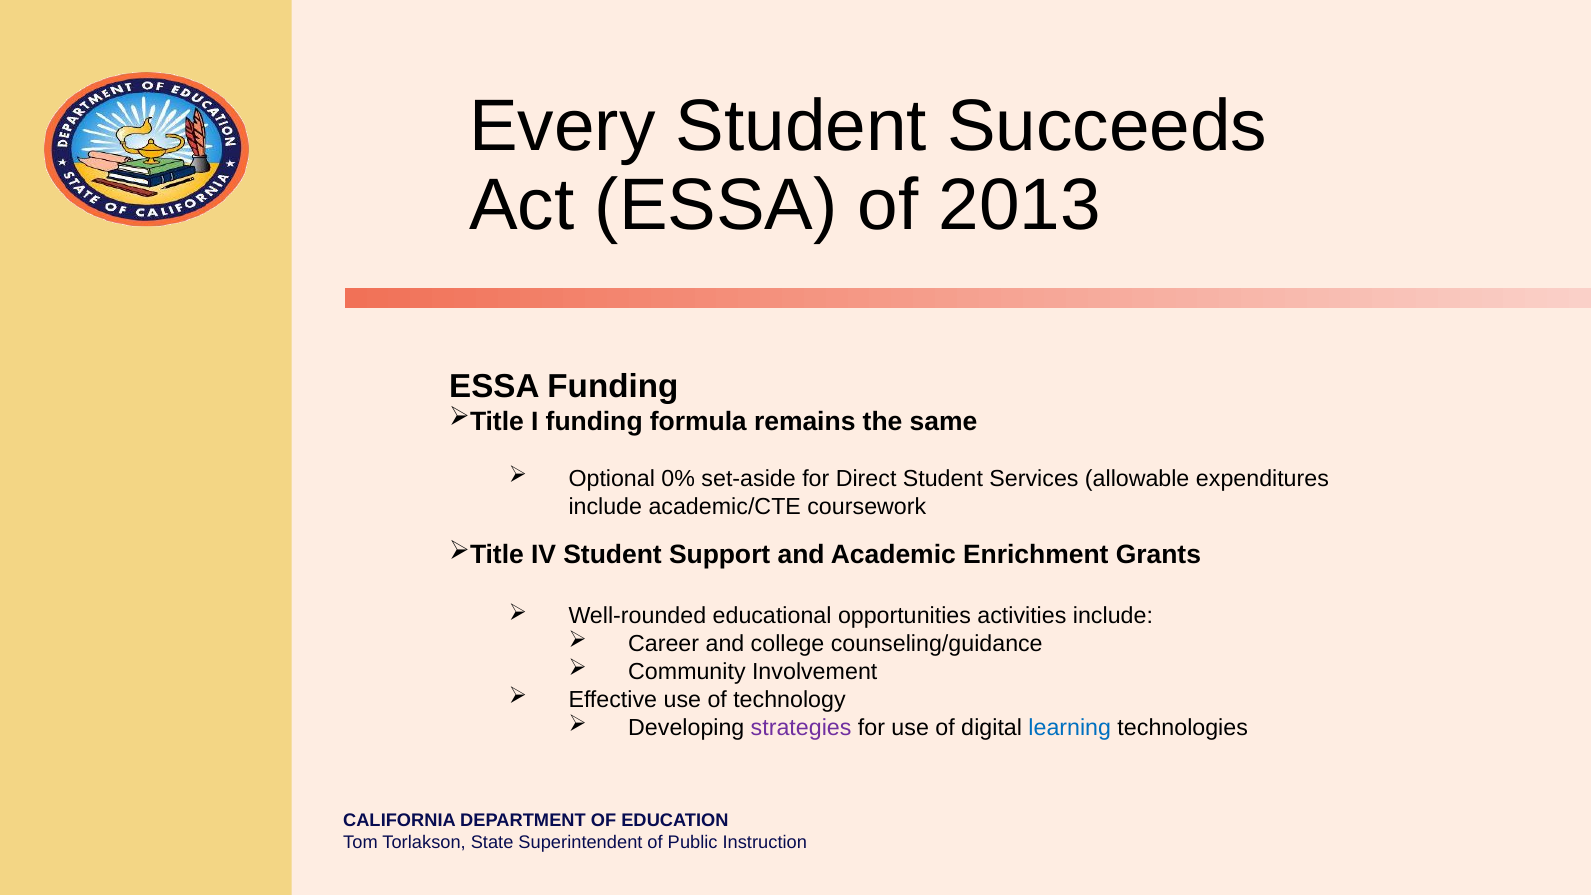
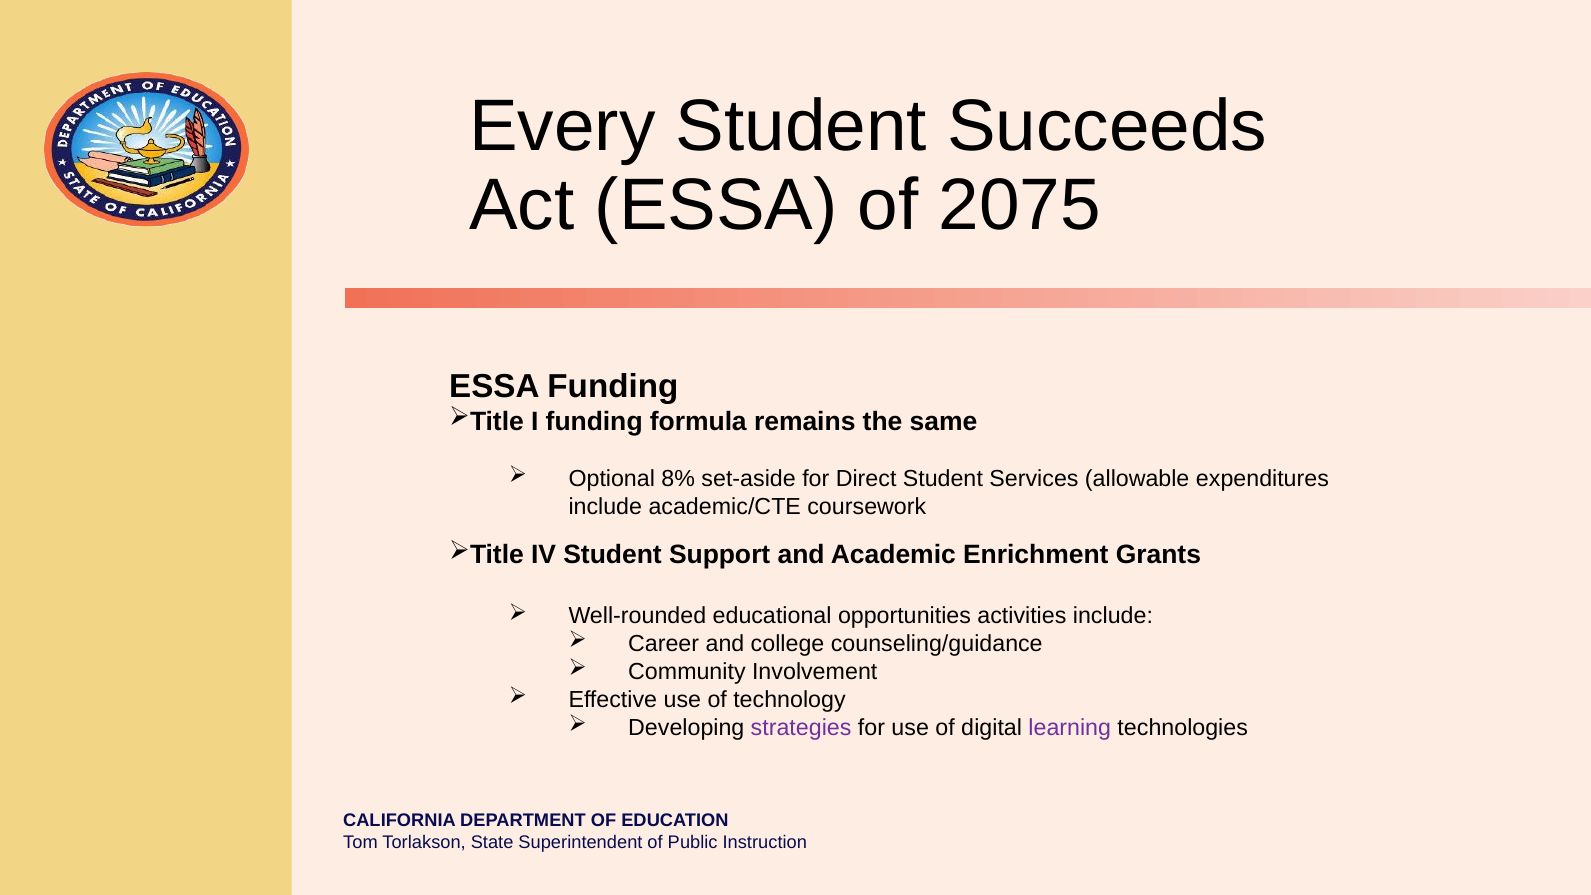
2013: 2013 -> 2075 (1020, 205)
0%: 0% -> 8% (678, 479)
learning colour: blue -> purple (1070, 728)
